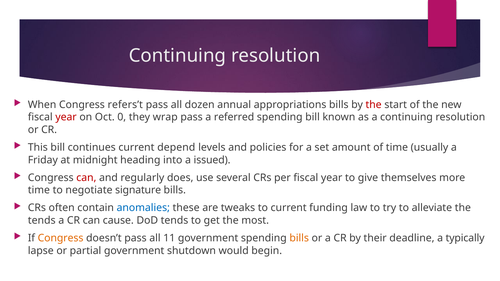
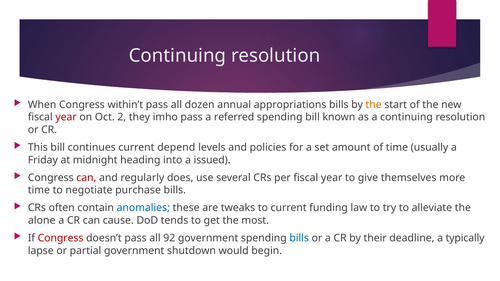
refers’t: refers’t -> within’t (125, 105)
the colour: red -> orange (374, 105)
0: 0 -> 2 (122, 117)
wrap: wrap -> imho (165, 117)
signature: signature -> purchase (138, 190)
tends: tends -> alone (42, 221)
Congress colour: orange -> red (61, 238)
11: 11 -> 92 (169, 238)
bills colour: orange -> blue (299, 238)
